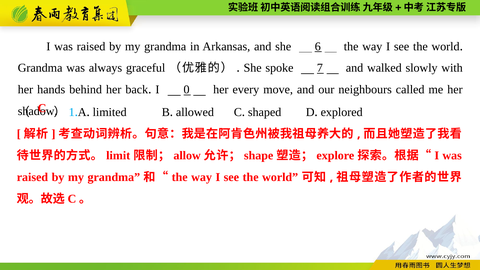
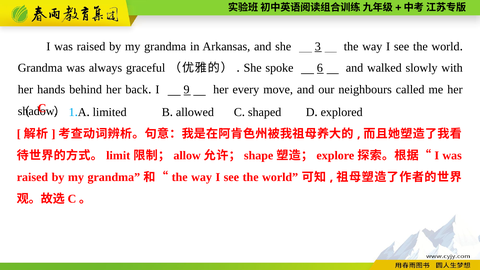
6: 6 -> 3 (318, 46)
7: 7 -> 6 (320, 68)
0: 0 -> 9 (187, 90)
